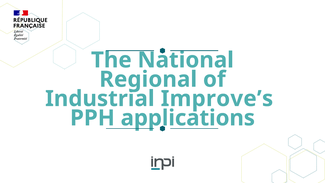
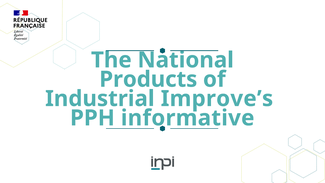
Regional: Regional -> Products (148, 79)
applications: applications -> informative (188, 118)
